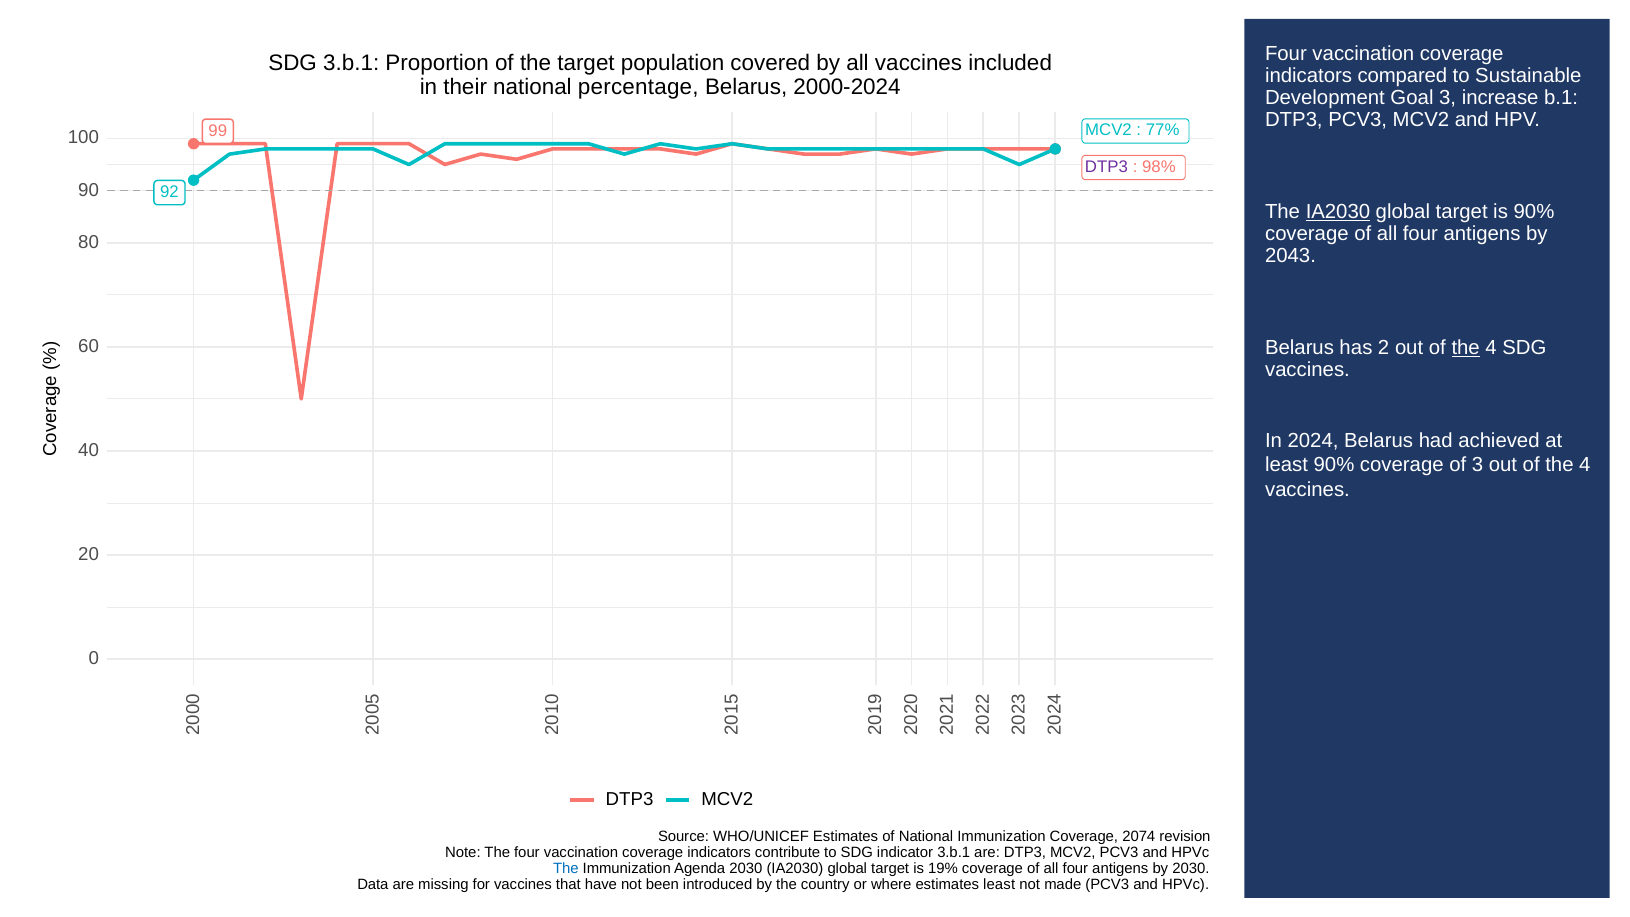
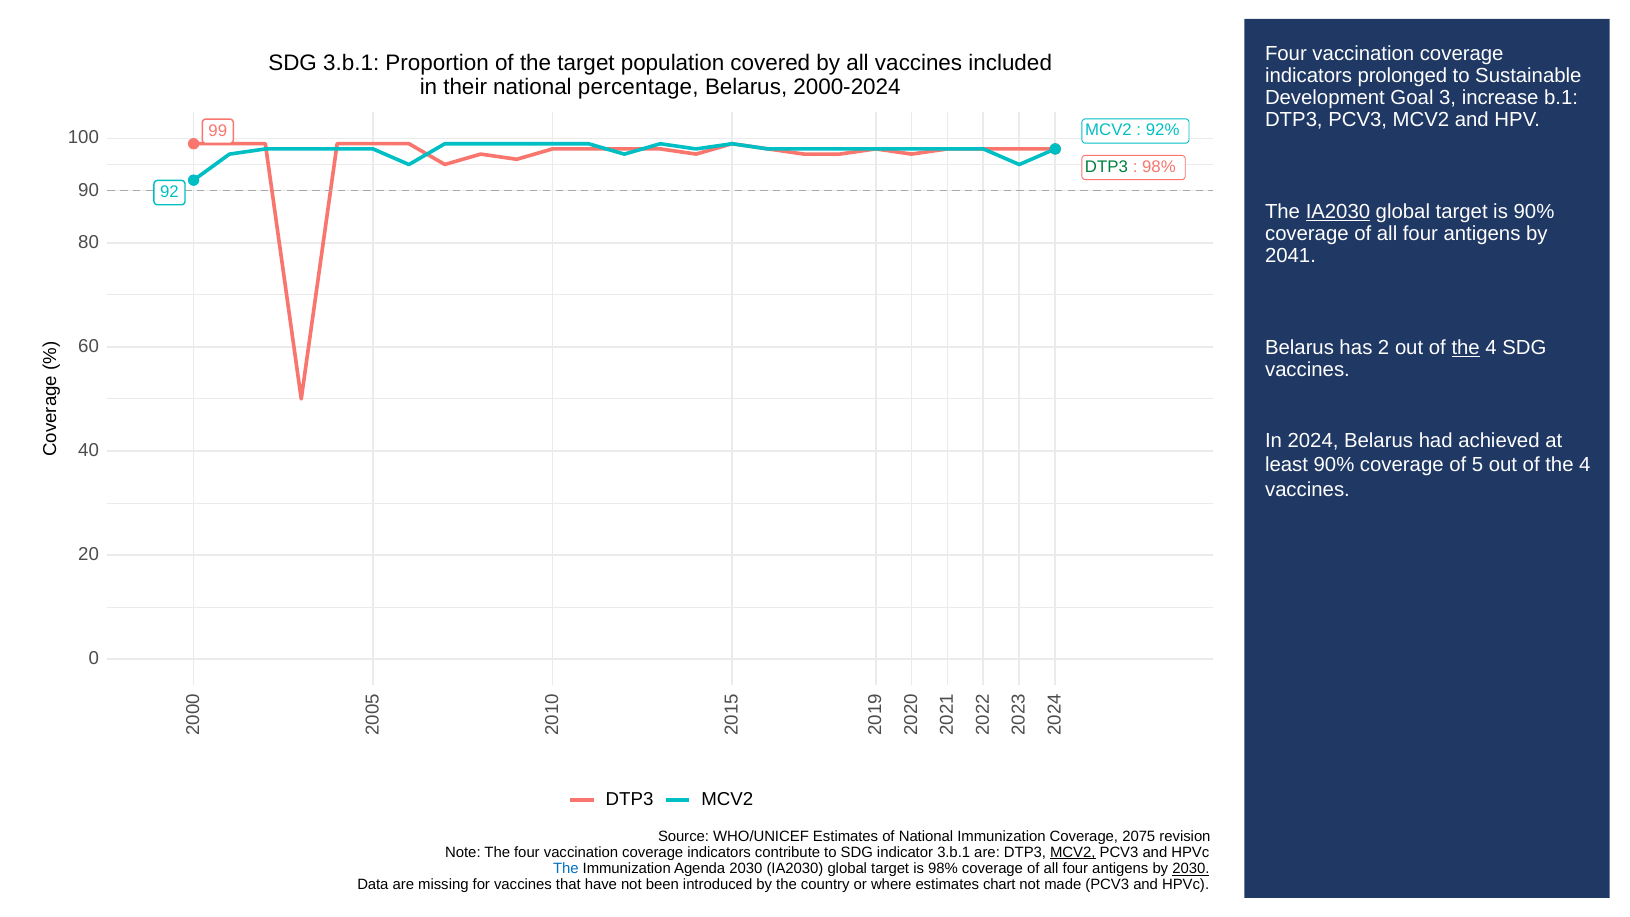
compared: compared -> prolonged (1402, 76)
77%: 77% -> 92% (1163, 130)
DTP3 colour: purple -> green (1107, 167)
2043: 2043 -> 2041 (1290, 256)
of 3: 3 -> 5 (1478, 465)
2074: 2074 -> 2075 (1139, 836)
MCV2 underline: none -> present (1073, 852)
is 19%: 19% -> 98% (943, 869)
2030 underline: none -> present (1191, 869)
estimates least: least -> chart (999, 885)
